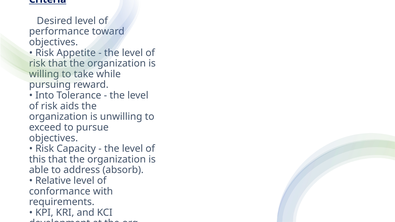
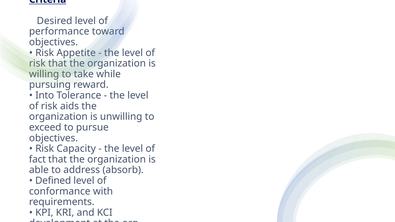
this: this -> fact (37, 159)
Relative: Relative -> Defined (53, 181)
